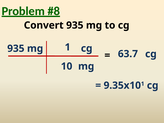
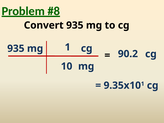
63.7: 63.7 -> 90.2 (128, 54)
